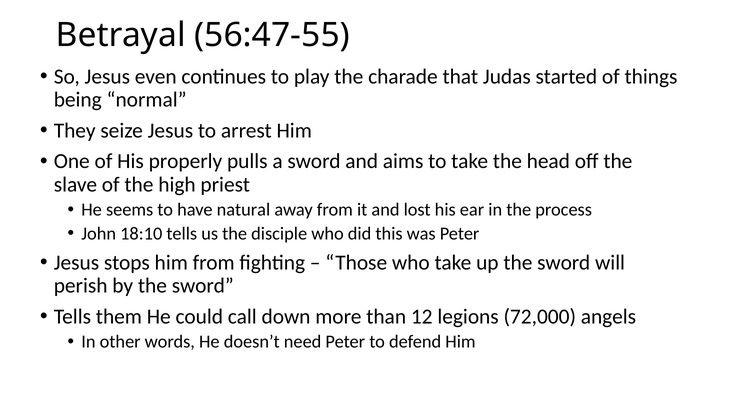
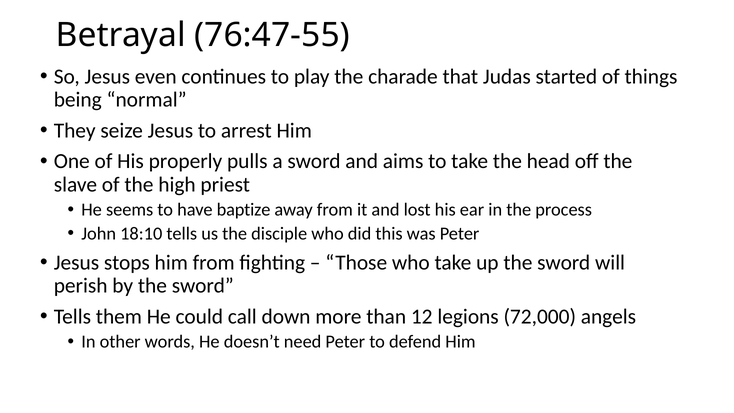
56:47-55: 56:47-55 -> 76:47-55 (272, 35)
natural: natural -> baptize (244, 210)
